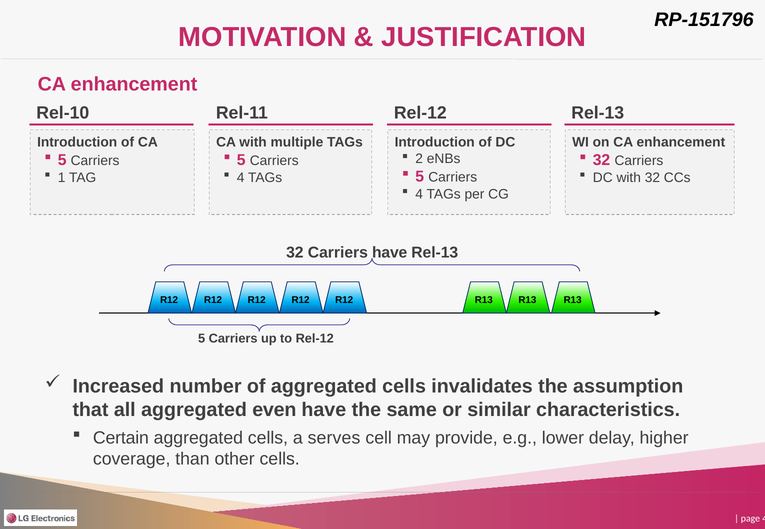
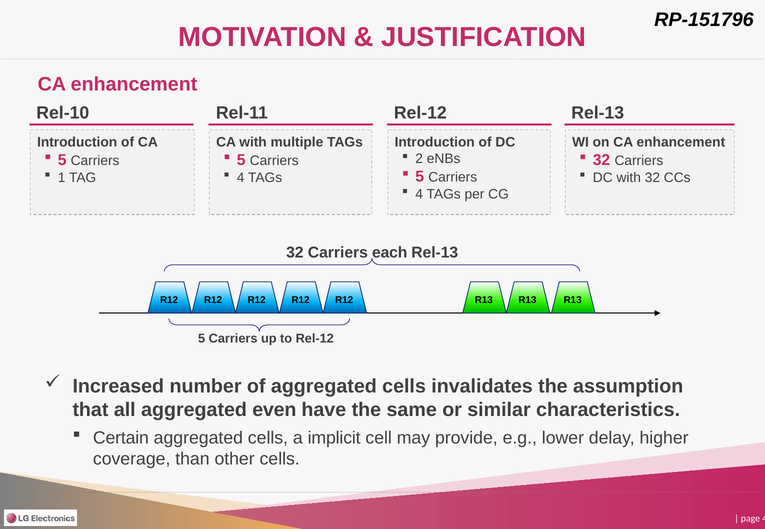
Carriers have: have -> each (390, 253)
serves: serves -> implicit (334, 438)
